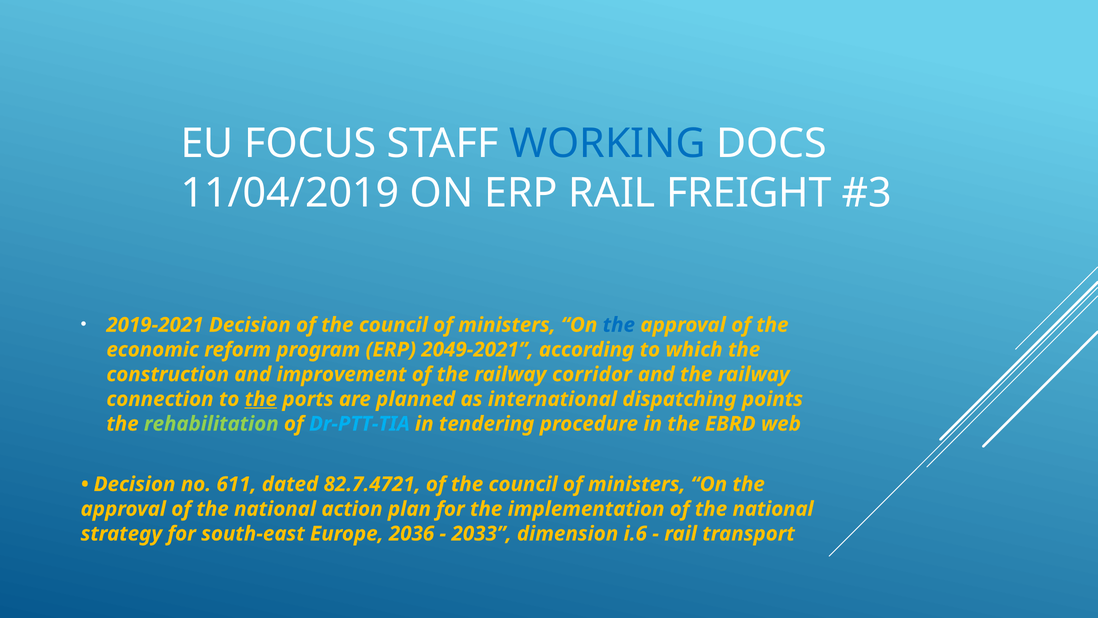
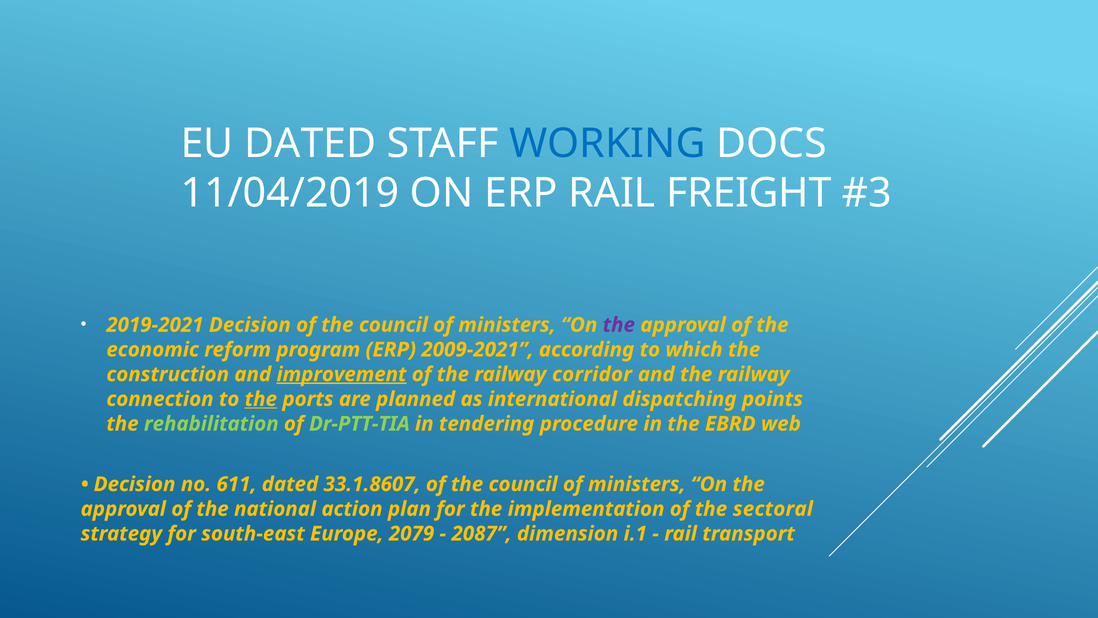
EU FOCUS: FOCUS -> DATED (310, 144)
the colour: blue -> purple (619, 325)
2049-2021: 2049-2021 -> 2009-2021 (477, 349)
improvement underline: none -> present (341, 374)
Dr-PTT-TIA colour: light blue -> light green (359, 424)
82.7.4721: 82.7.4721 -> 33.1.8607 (372, 484)
implementation of the national: national -> sectoral (773, 509)
2036: 2036 -> 2079 (412, 533)
2033: 2033 -> 2087 (482, 533)
i.6: i.6 -> i.1 (635, 533)
